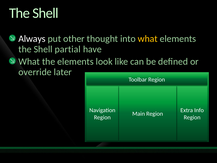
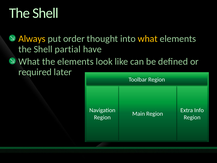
Always colour: white -> yellow (32, 39)
other: other -> order (74, 39)
override: override -> required (35, 72)
